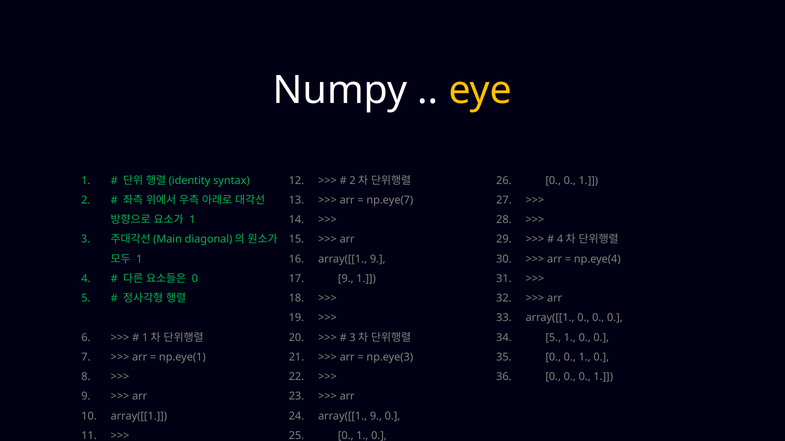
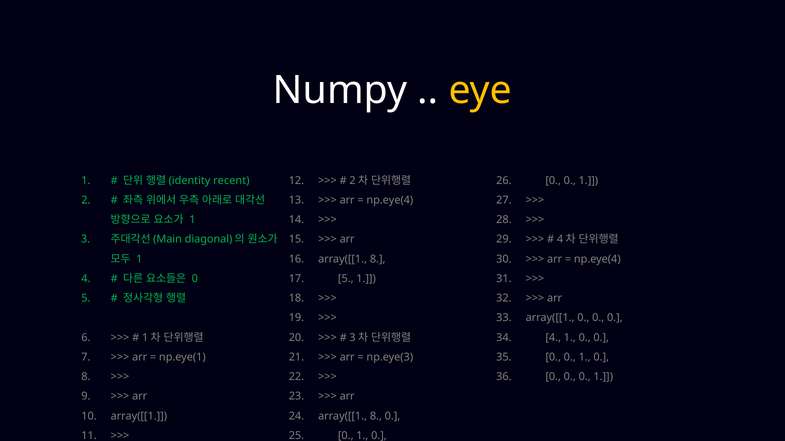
syntax: syntax -> recent (231, 181)
np.eye(7: np.eye(7 -> np.eye(4 (390, 200)
9: 9 -> 8 (378, 259)
9: 9 -> 5 (346, 279)
5: 5 -> 4 (553, 338)
9: 9 -> 8 (376, 417)
